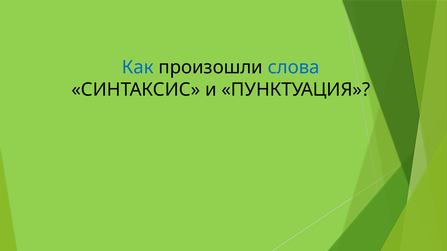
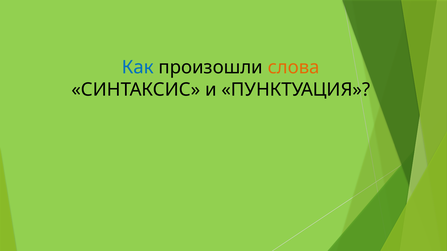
слова colour: blue -> orange (294, 68)
